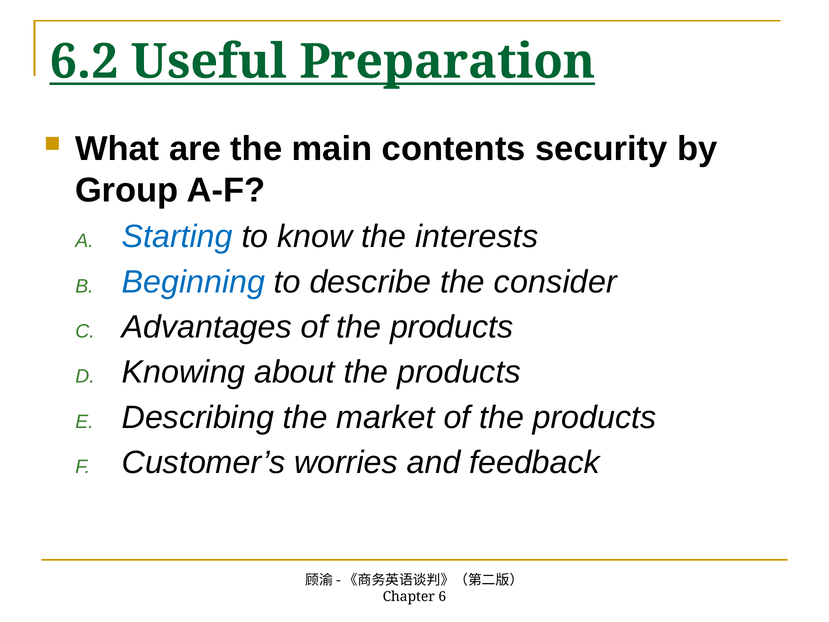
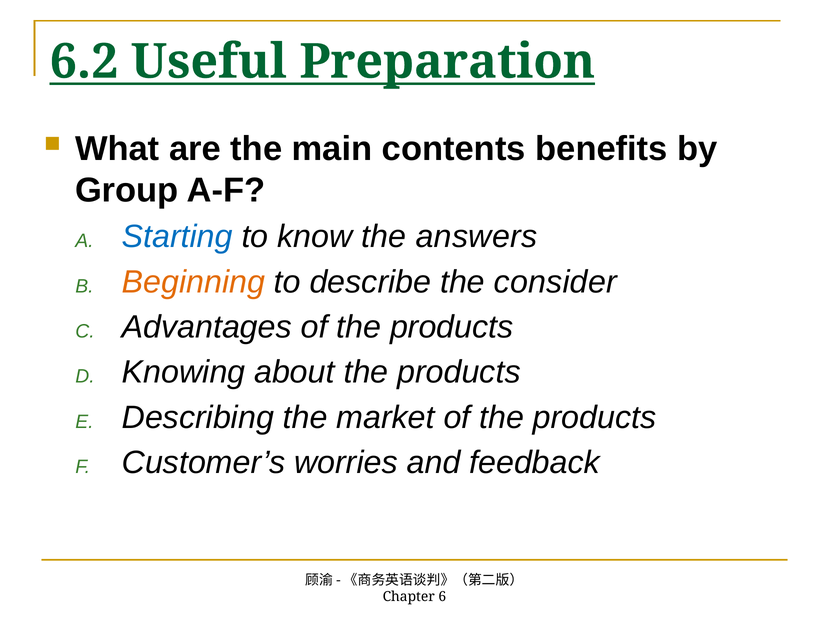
security: security -> benefits (601, 149)
interests: interests -> answers (477, 237)
Beginning colour: blue -> orange (193, 282)
